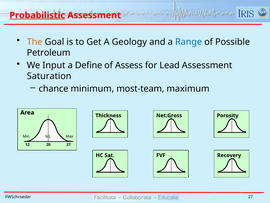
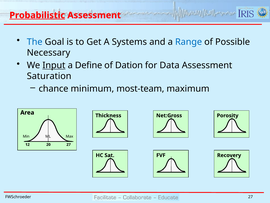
The colour: orange -> blue (35, 42)
Geology: Geology -> Systems (129, 42)
Petroleum: Petroleum -> Necessary (49, 53)
Input underline: none -> present (54, 65)
Assess: Assess -> Dation (129, 65)
Lead: Lead -> Data (170, 65)
